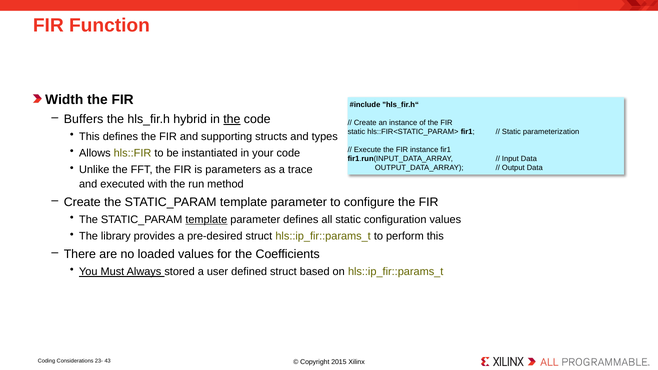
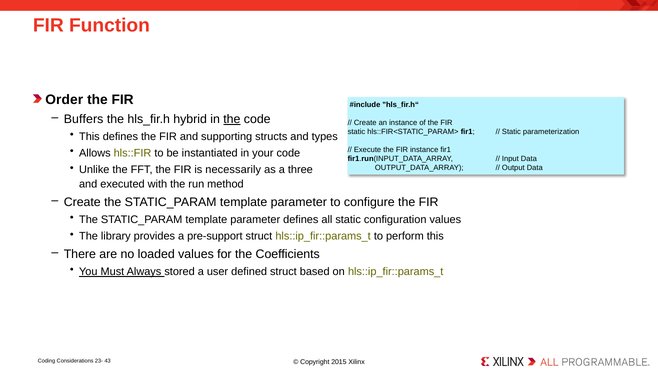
Width: Width -> Order (64, 100)
parameters: parameters -> necessarily (233, 170)
trace: trace -> three (300, 170)
template underline: present -> none (206, 220)
pre-desired: pre-desired -> pre-support (215, 236)
